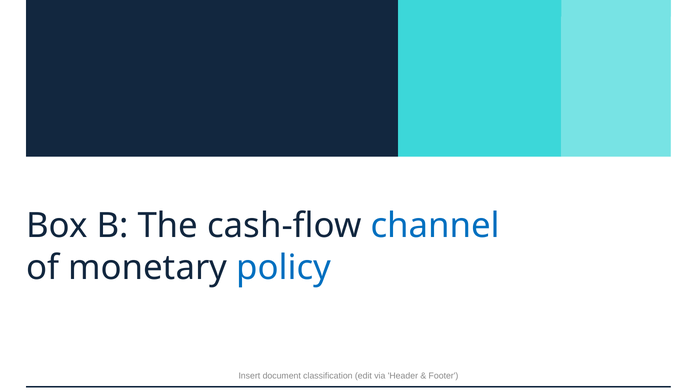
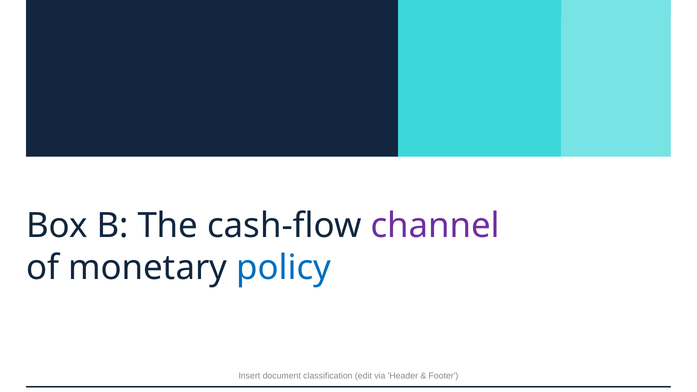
channel colour: blue -> purple (435, 226)
